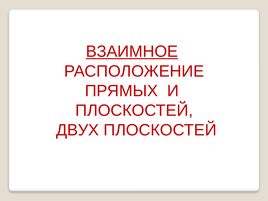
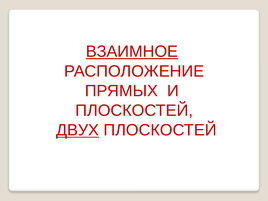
ДВУХ underline: none -> present (78, 130)
